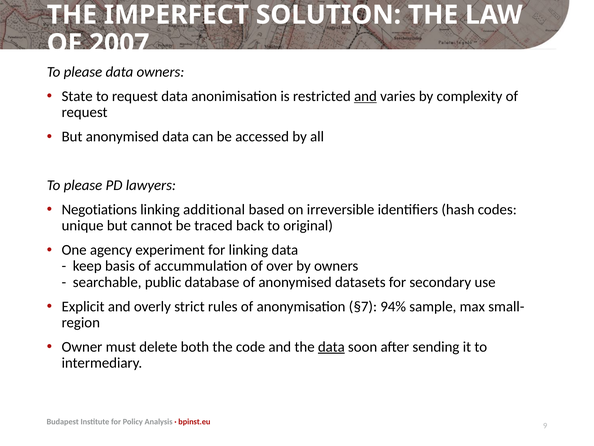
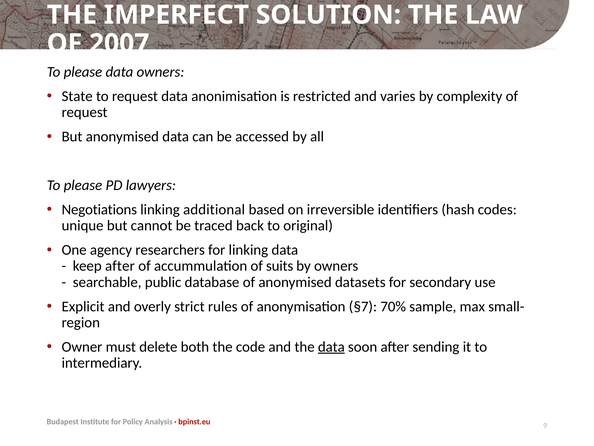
and underline: present -> none (365, 96)
experiment: experiment -> researchers (170, 250)
keep basis: basis -> after (120, 266)
over: over -> suits (280, 266)
94%: 94% -> 70% (393, 306)
